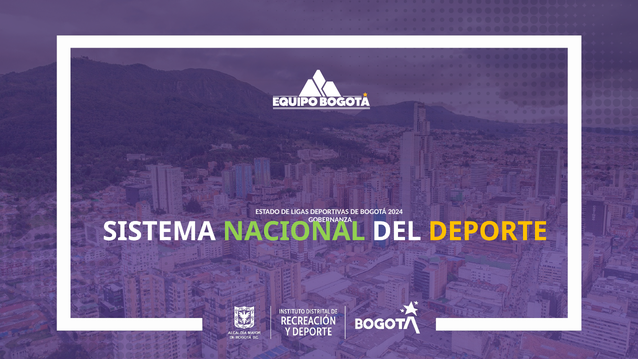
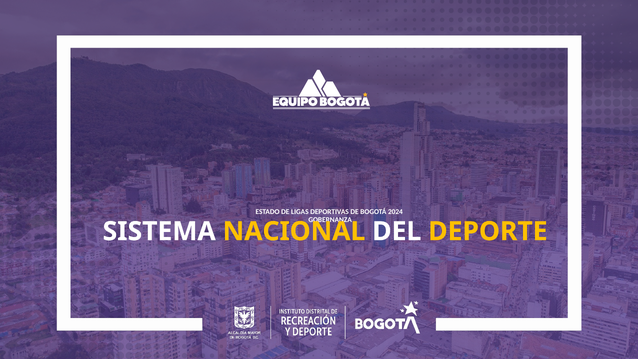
NACIONAL colour: light green -> yellow (294, 231)
